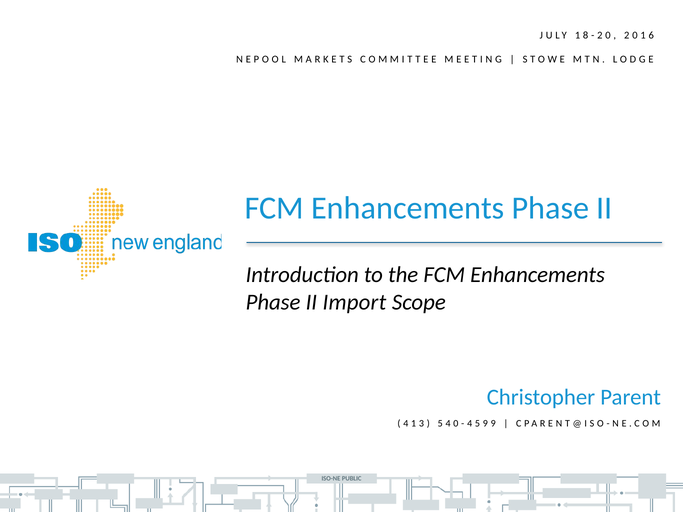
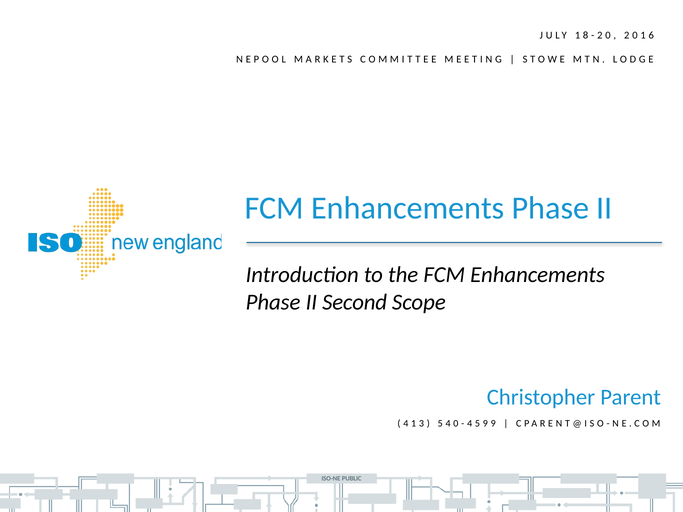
Import: Import -> Second (355, 302)
